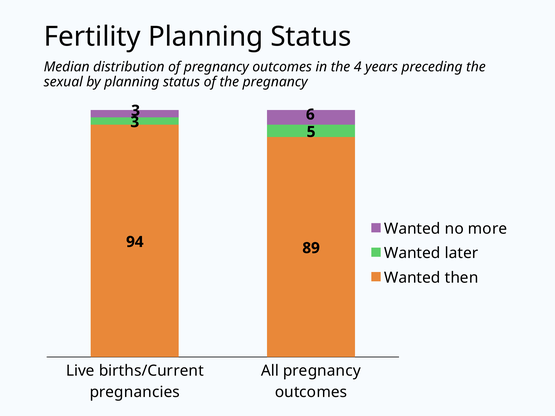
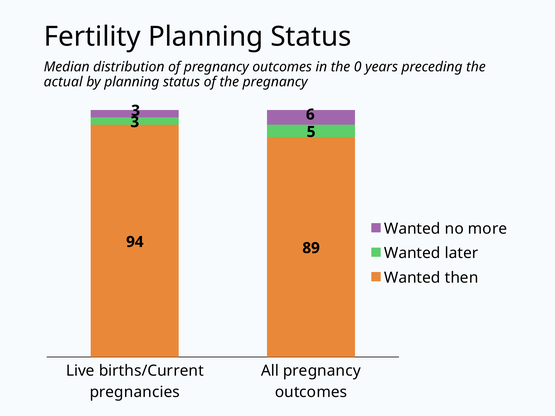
4: 4 -> 0 (358, 67)
sexual: sexual -> actual (63, 82)
